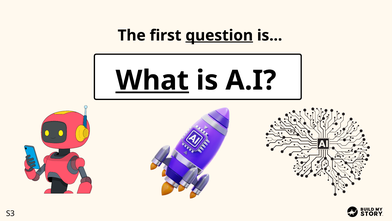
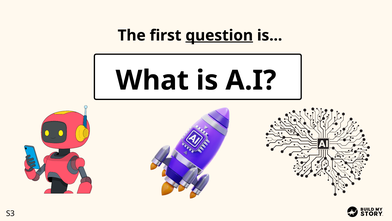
What underline: present -> none (152, 80)
